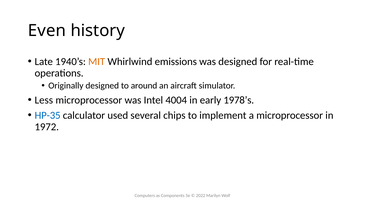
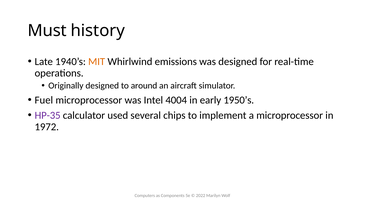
Even: Even -> Must (47, 31)
Less: Less -> Fuel (44, 100)
1978’s: 1978’s -> 1950’s (239, 100)
HP-35 colour: blue -> purple (48, 116)
